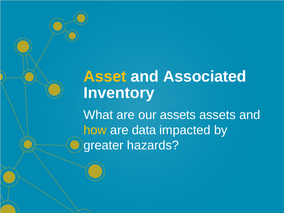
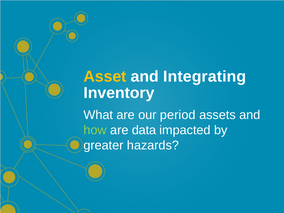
Associated: Associated -> Integrating (205, 76)
our assets: assets -> period (178, 115)
how colour: yellow -> light green (95, 130)
